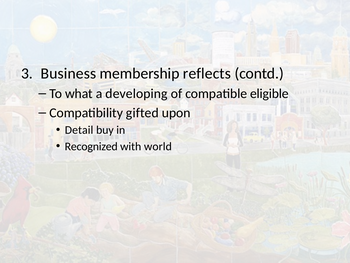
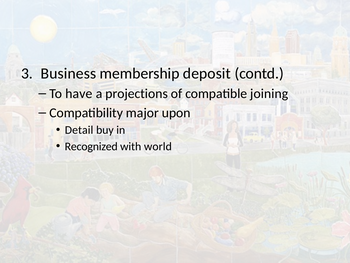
reflects: reflects -> deposit (207, 73)
what: what -> have (79, 94)
developing: developing -> projections (137, 94)
eligible: eligible -> joining (269, 94)
gifted: gifted -> major (142, 113)
